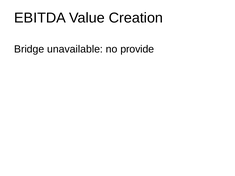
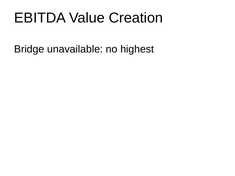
provide: provide -> highest (137, 49)
